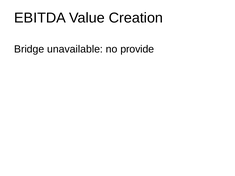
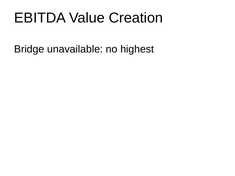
provide: provide -> highest (137, 49)
